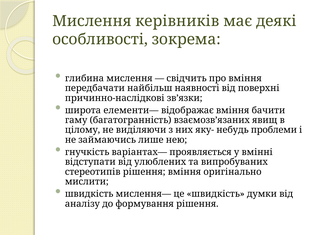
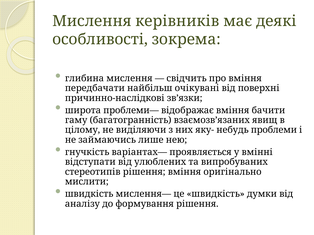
наявності: наявності -> очікувані (197, 88)
елементи—: елементи— -> проблеми— (131, 110)
